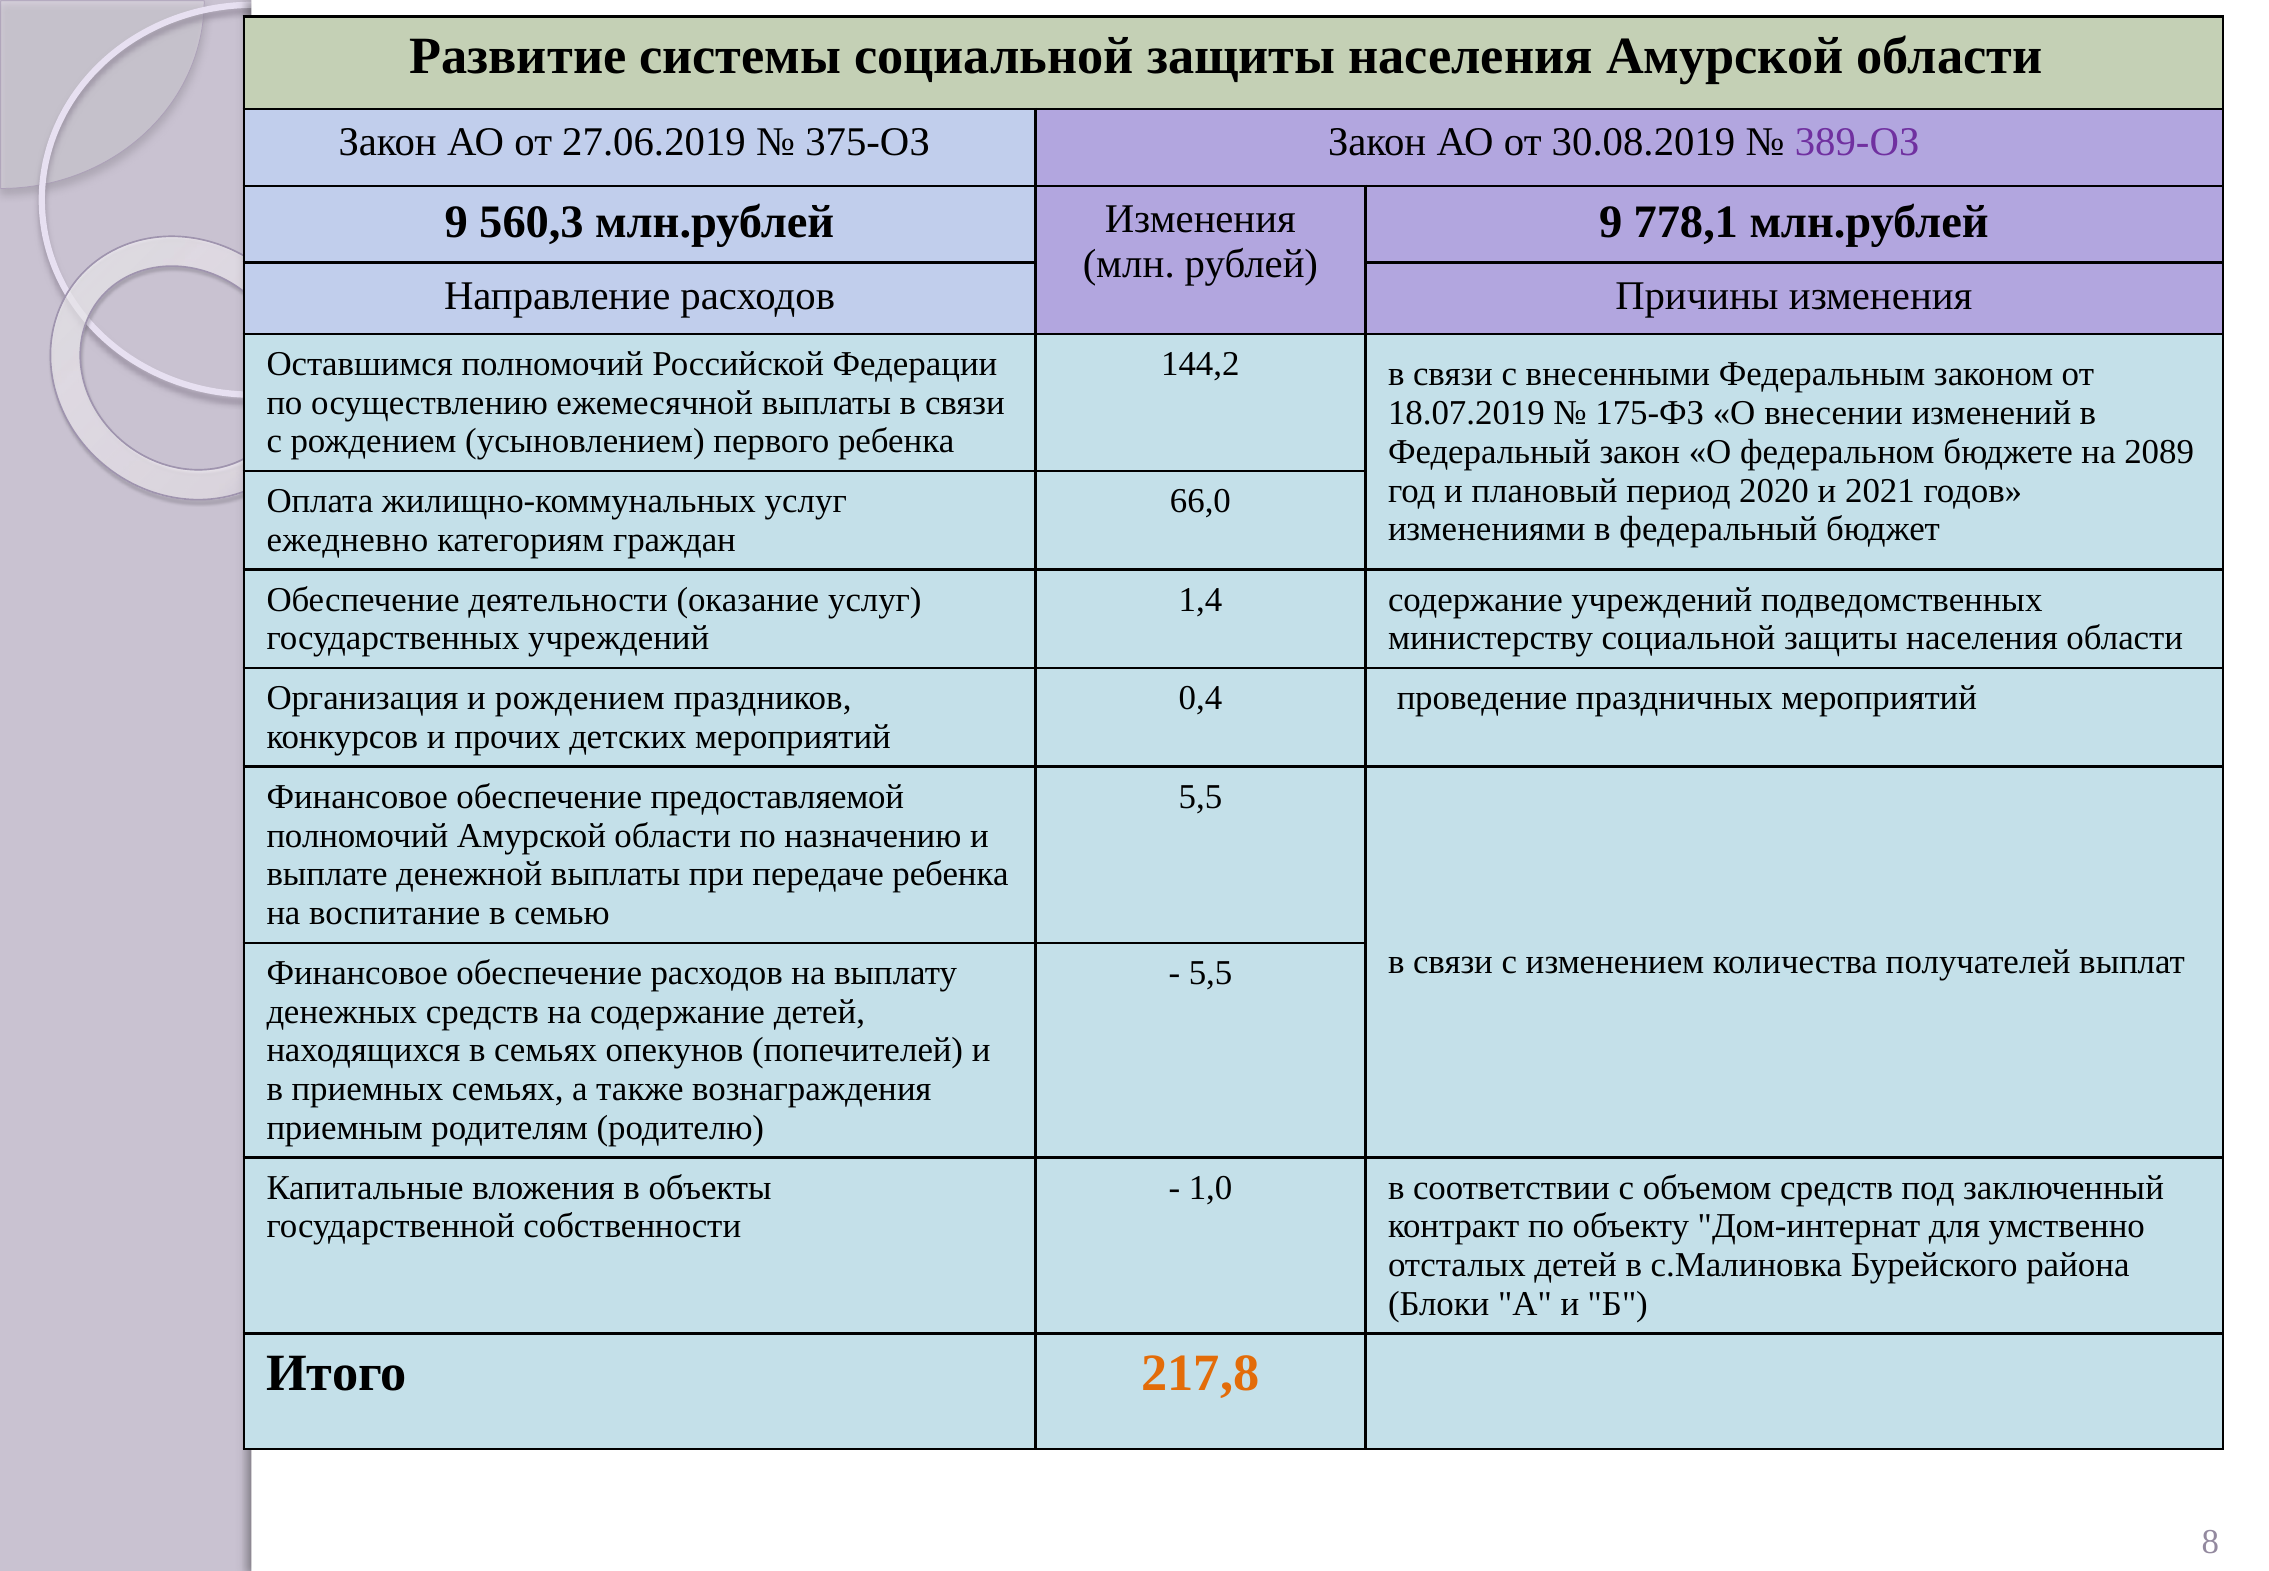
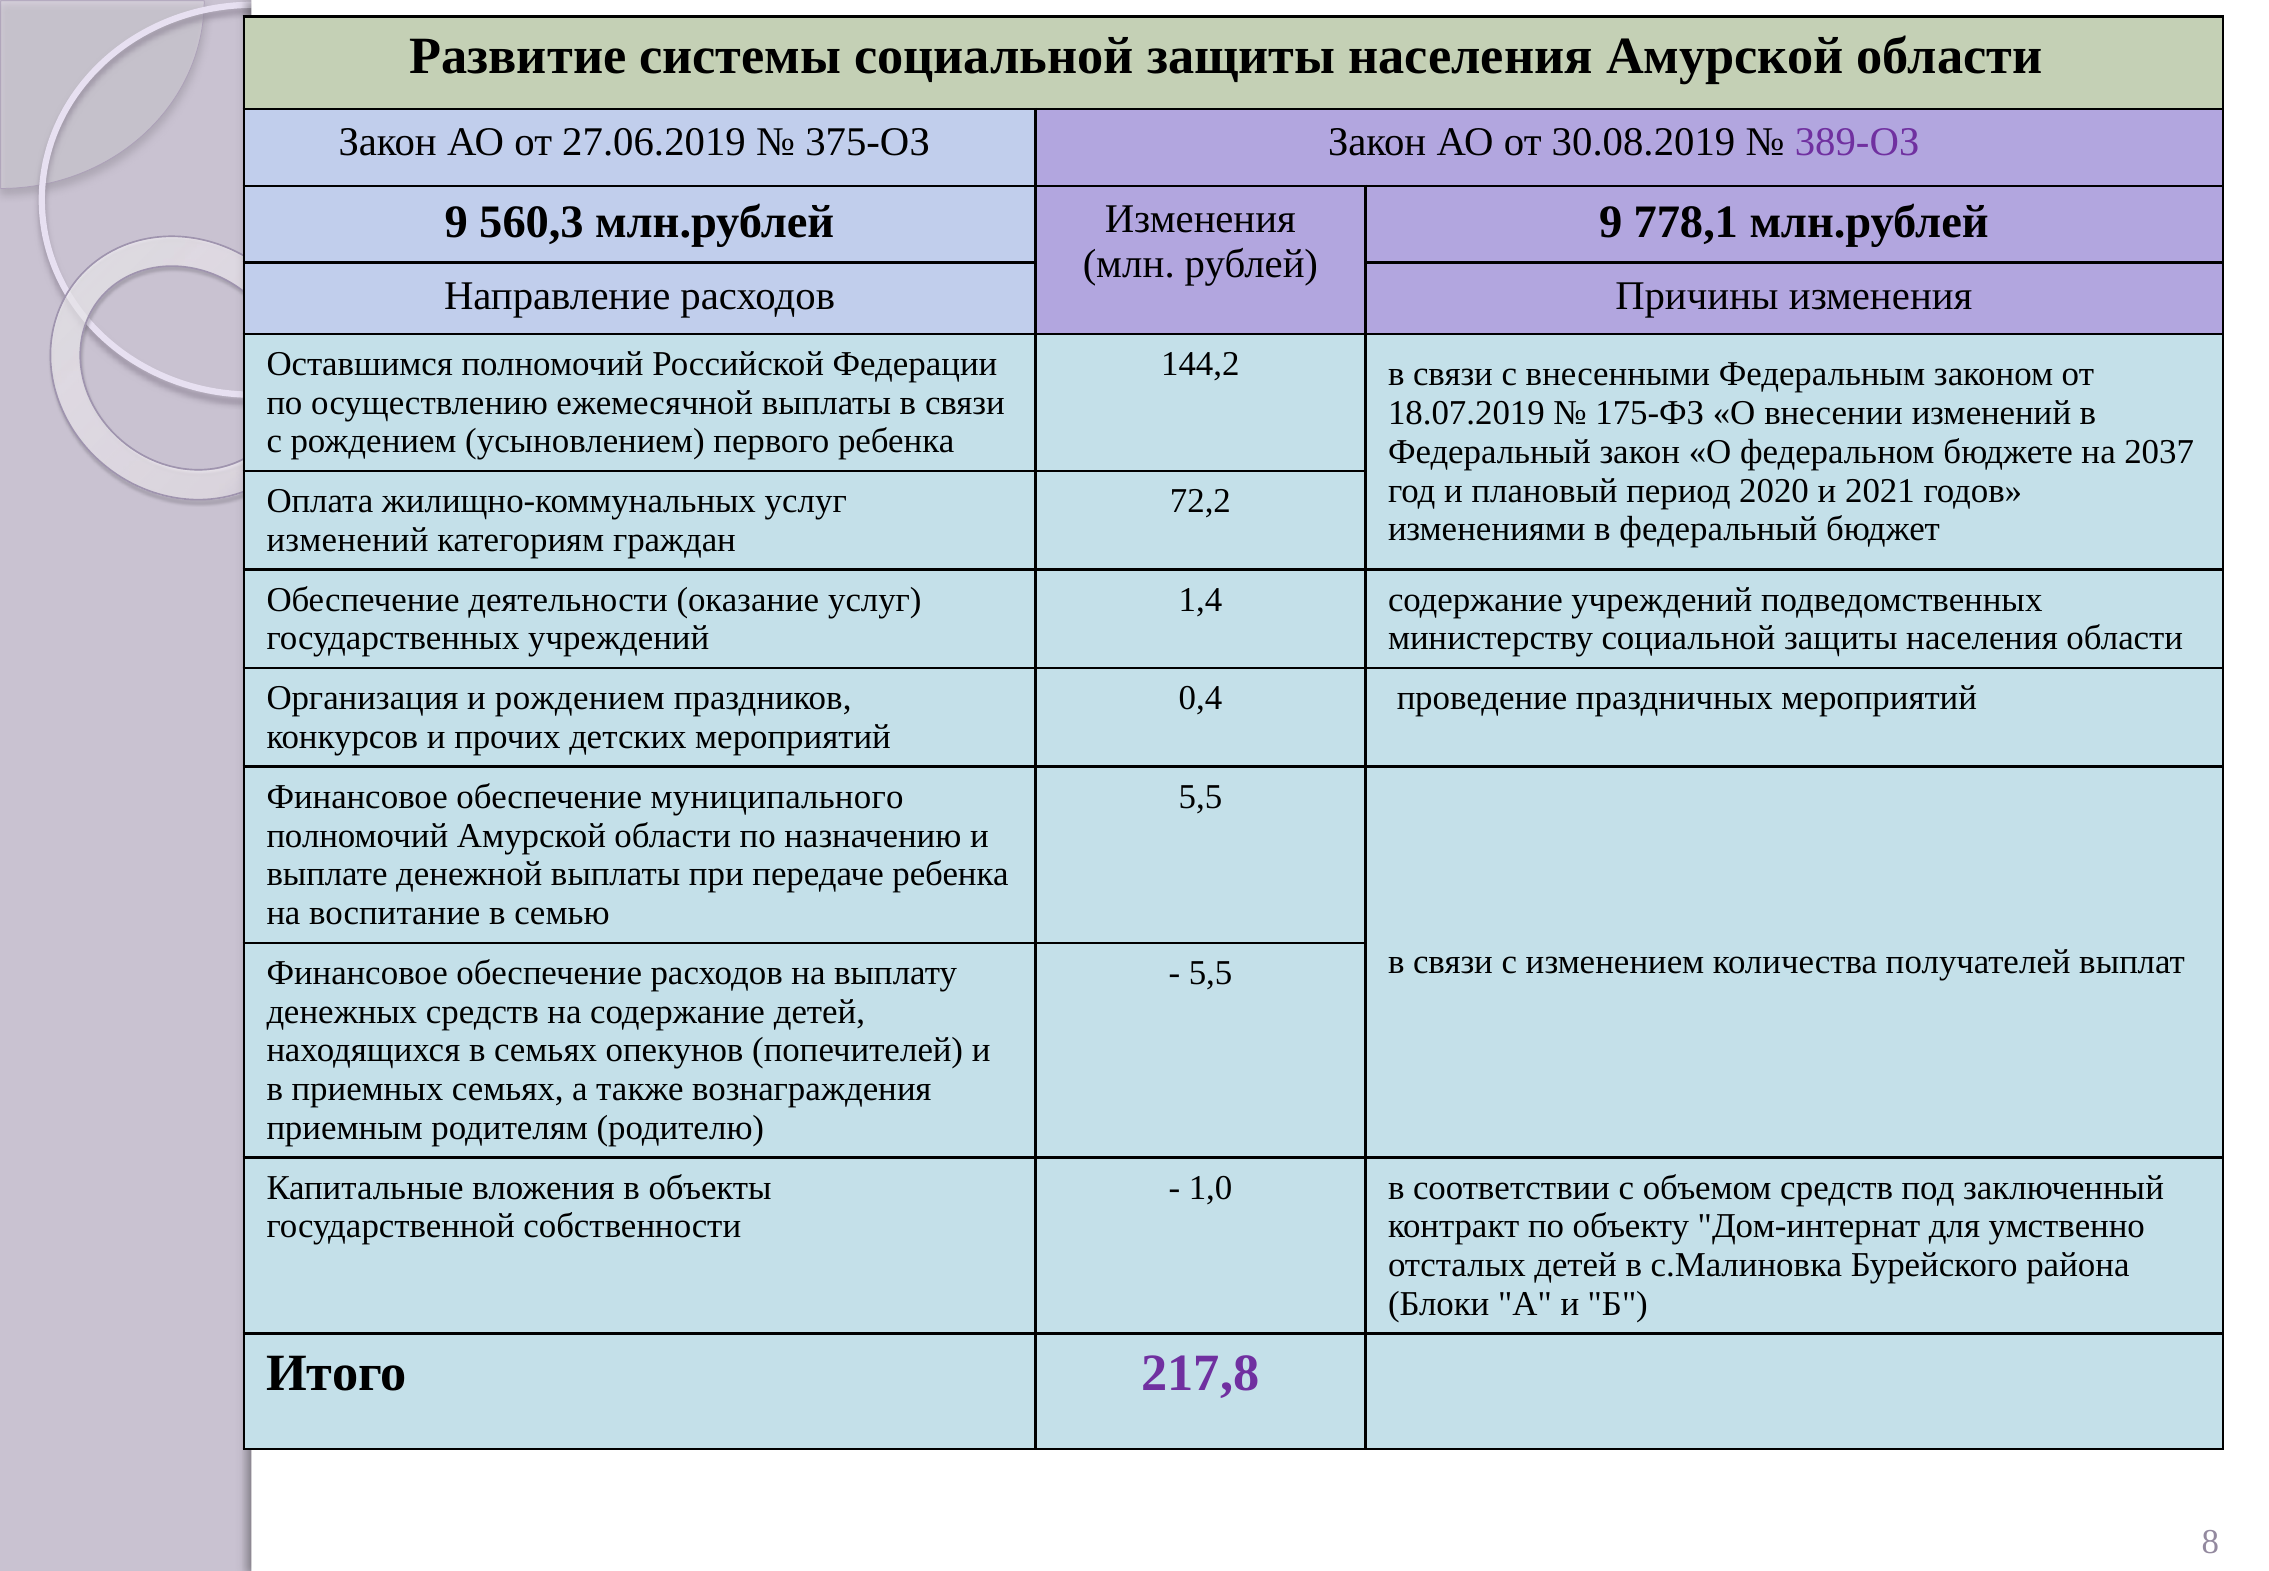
2089: 2089 -> 2037 (2159, 452)
66,0: 66,0 -> 72,2 (1200, 501)
ежедневно: ежедневно -> изменений (347, 540)
предоставляемой: предоставляемой -> муниципального (777, 797)
217,8 colour: orange -> purple (1200, 1373)
